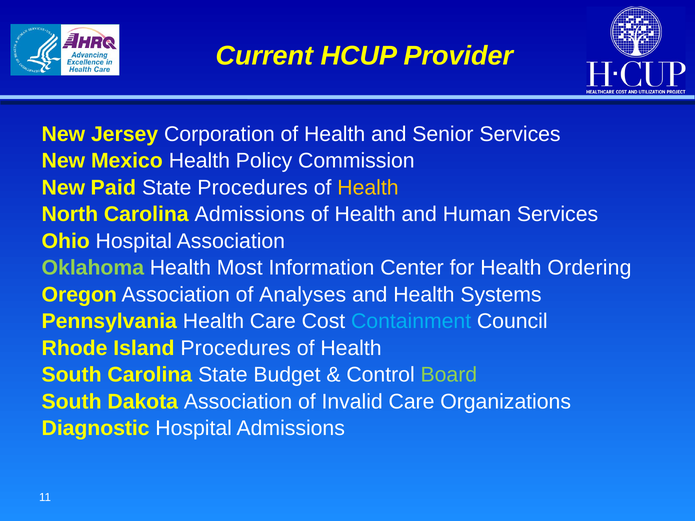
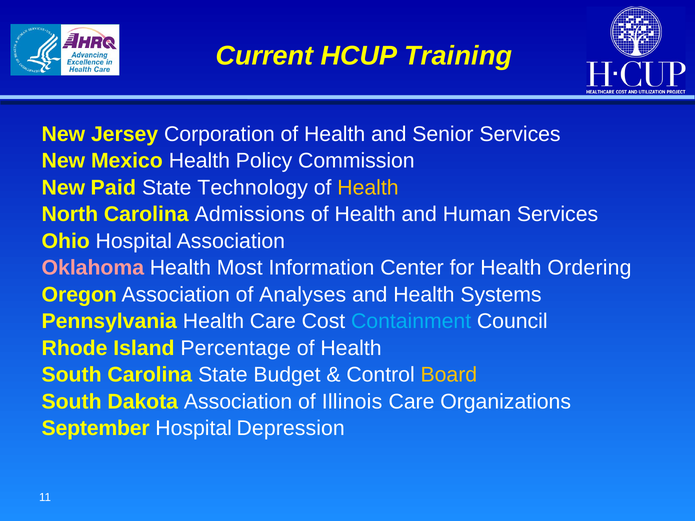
Provider: Provider -> Training (458, 56)
State Procedures: Procedures -> Technology (253, 188)
Oklahoma colour: light green -> pink (93, 268)
Island Procedures: Procedures -> Percentage (236, 348)
Board colour: light green -> yellow (449, 375)
Invalid: Invalid -> Illinois (352, 402)
Diagnostic: Diagnostic -> September (96, 429)
Hospital Admissions: Admissions -> Depression (291, 429)
